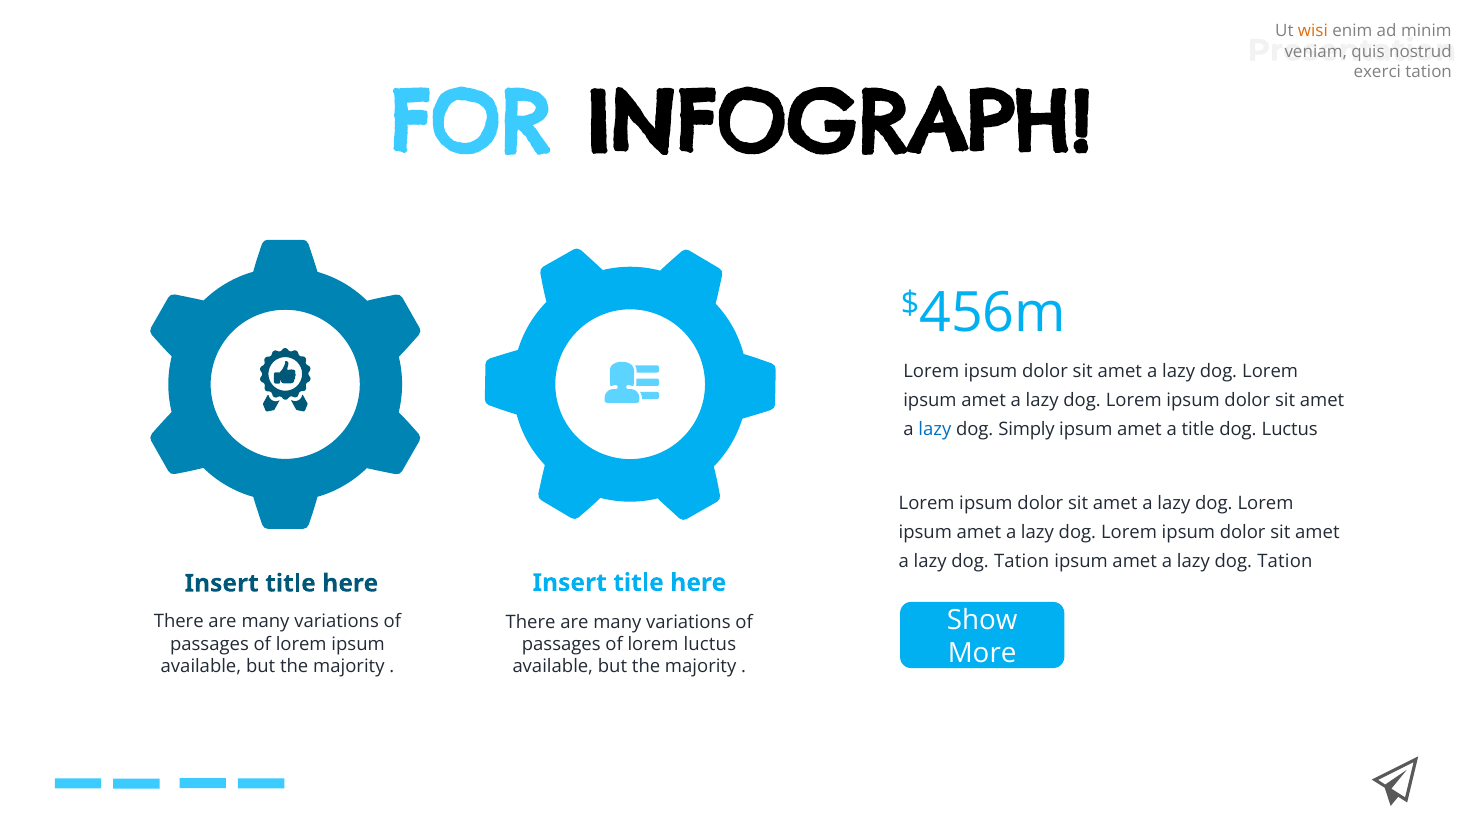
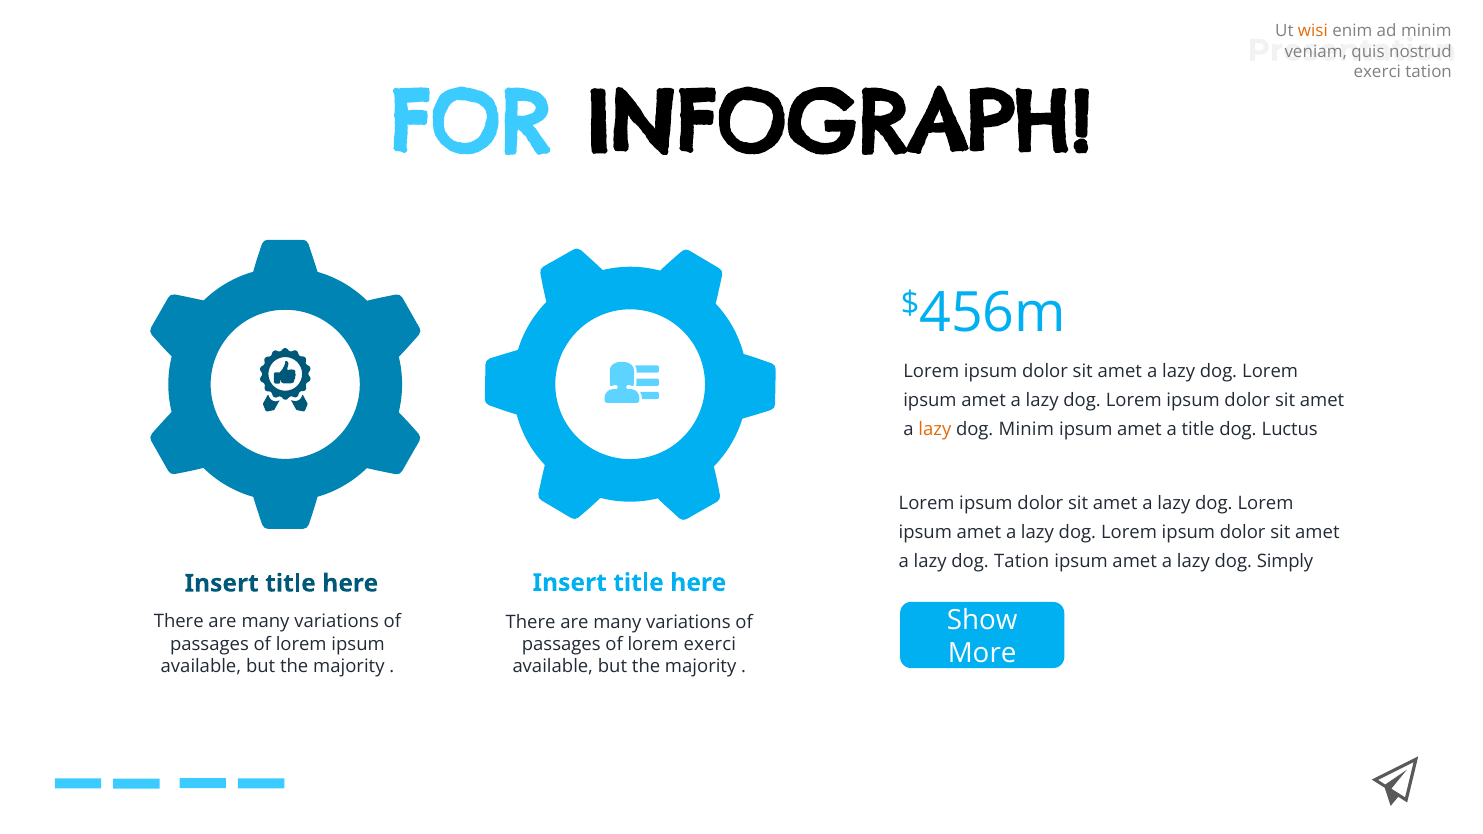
lazy colour: blue -> orange (935, 430)
dog Simply: Simply -> Minim (1026, 430)
Tation: Tation -> Simply (1285, 561)
lorem luctus: luctus -> exerci (710, 645)
